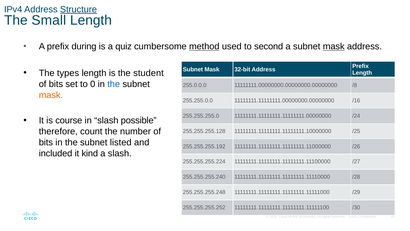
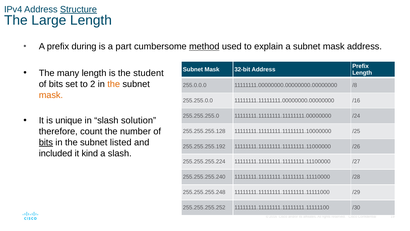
Small: Small -> Large (49, 20)
quiz: quiz -> part (123, 47)
second: second -> explain (269, 47)
mask underline: present -> none (334, 47)
types: types -> many (68, 73)
0: 0 -> 2 (93, 84)
the colour: blue -> orange (114, 84)
course: course -> unique (69, 120)
possible: possible -> solution (139, 120)
bits underline: none -> present (46, 142)
